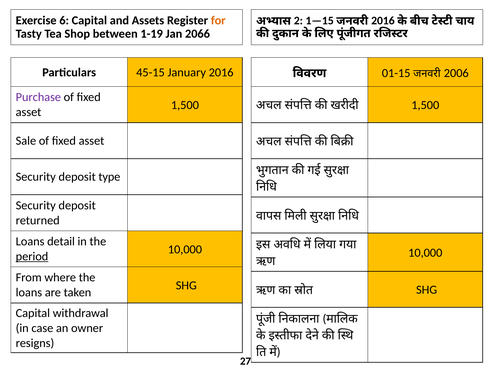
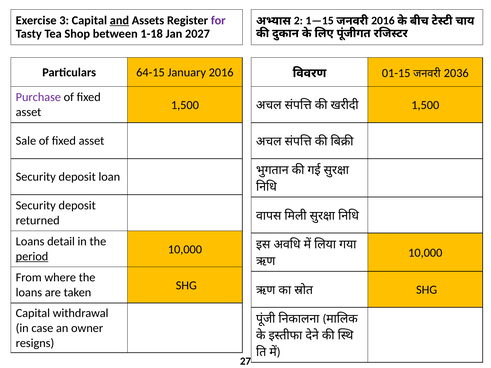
6: 6 -> 3 (64, 20)
and underline: none -> present (119, 20)
for colour: orange -> purple (218, 20)
1-19: 1-19 -> 1-18 (152, 34)
2066: 2066 -> 2027 (197, 34)
45-15: 45-15 -> 64-15 (150, 73)
2006: 2006 -> 2036 (456, 73)
type: type -> loan (109, 177)
